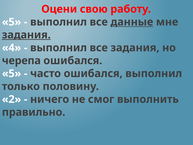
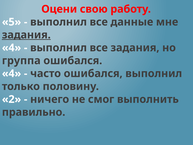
данные underline: present -> none (132, 22)
черепа: черепа -> группа (21, 61)
5: 5 -> 4 (12, 73)
